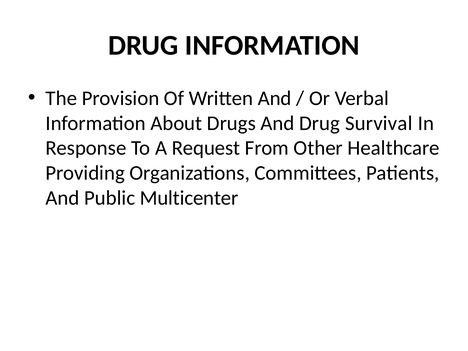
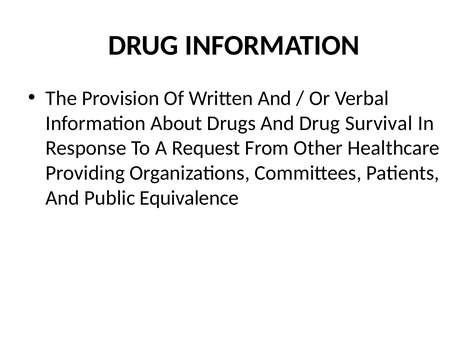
Multicenter: Multicenter -> Equivalence (189, 198)
